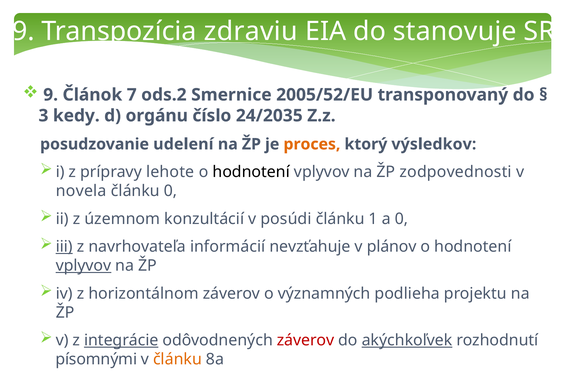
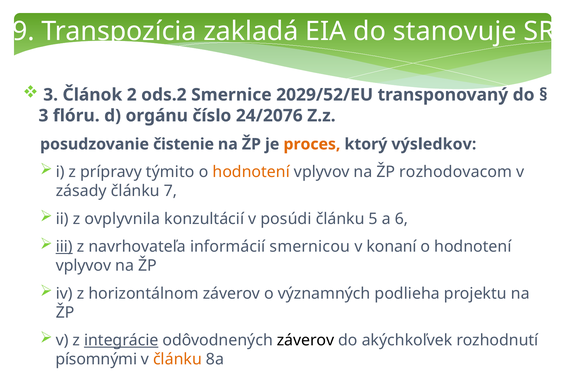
zdraviu: zdraviu -> zakladá (251, 31)
9: 9 -> 3 (51, 95)
7: 7 -> 2 (132, 95)
2005/52/EU: 2005/52/EU -> 2029/52/EU (325, 95)
kedy: kedy -> flóru (76, 116)
24/2035: 24/2035 -> 24/2076 (269, 116)
udelení: udelení -> čistenie (184, 144)
lehote: lehote -> týmito (170, 172)
hodnotení colour: black -> orange (251, 172)
zodpovednosti: zodpovednosti -> rozhodovacom (456, 172)
novela: novela -> zásady (81, 191)
článku 0: 0 -> 7 (171, 191)
územnom: územnom -> ovplyvnila (122, 219)
1: 1 -> 5 (373, 219)
a 0: 0 -> 6 (402, 219)
nevzťahuje: nevzťahuje -> smernicou (310, 247)
plánov: plánov -> konaní (392, 247)
vplyvov underline: present -> none (83, 266)
záverov colour: red -> black (306, 340)
akýchkoľvek underline: present -> none (407, 340)
